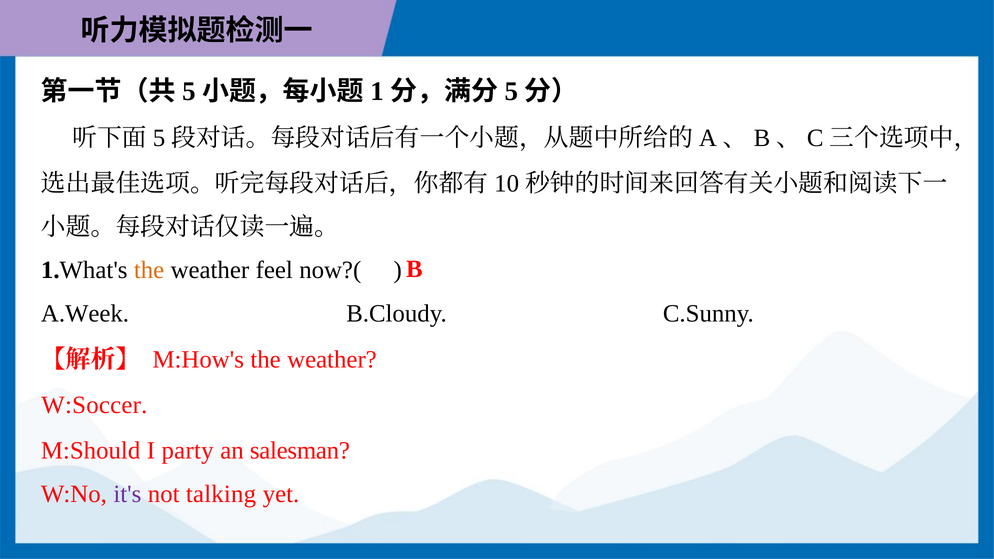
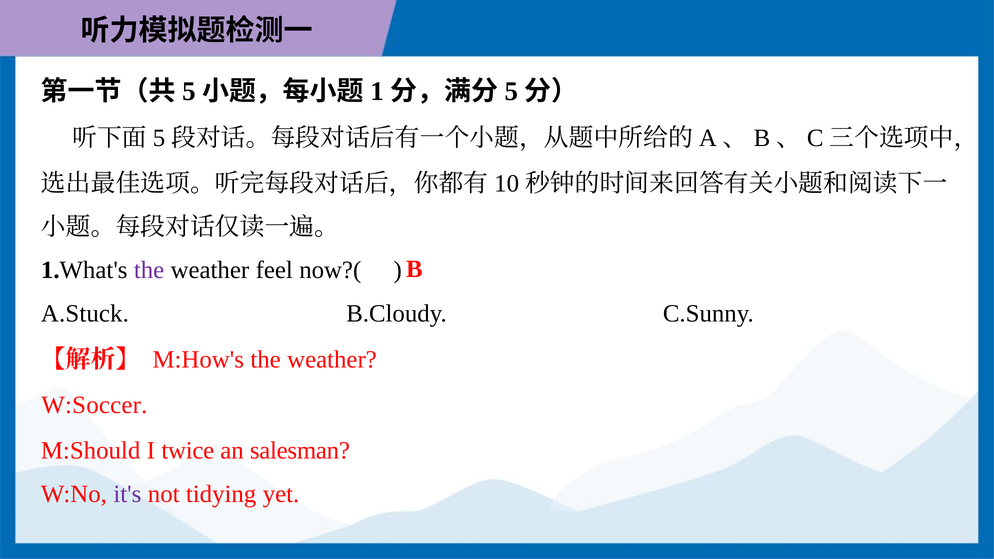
the colour: orange -> purple (149, 270)
A.Week: A.Week -> A.Stuck (85, 314)
party: party -> twice (188, 451)
talking: talking -> tidying (221, 494)
